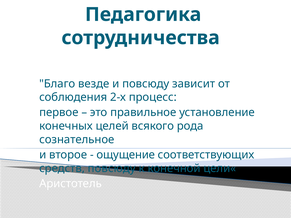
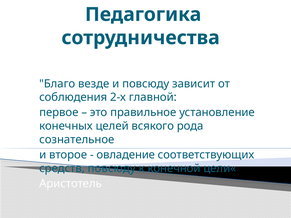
процесс: процесс -> главной (153, 97)
ощущение: ощущение -> овладение (126, 155)
